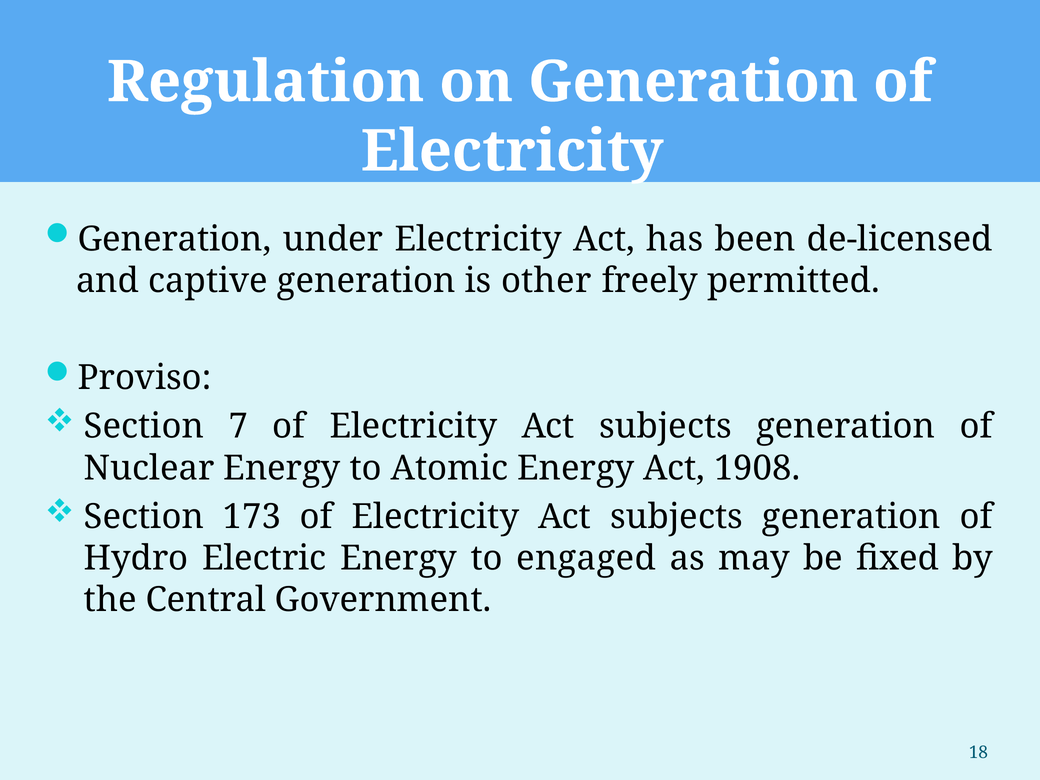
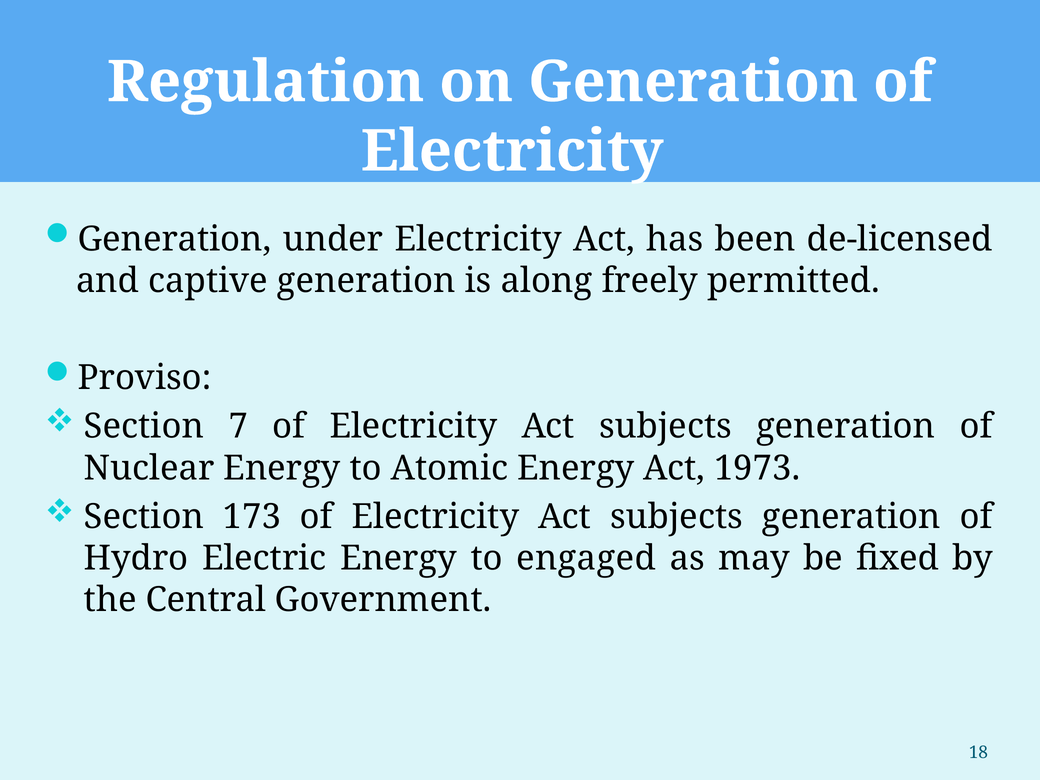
other: other -> along (546, 281)
1908: 1908 -> 1973 (757, 468)
